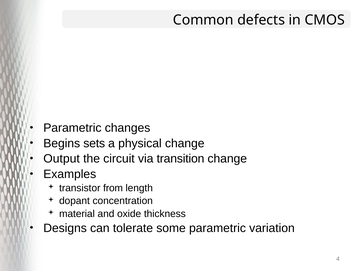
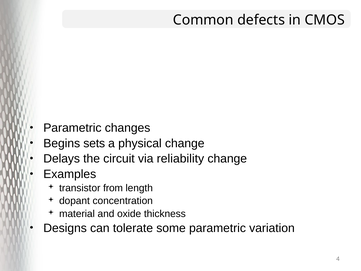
Output: Output -> Delays (62, 159)
transition: transition -> reliability (180, 159)
